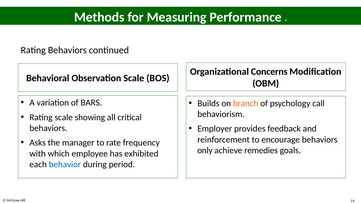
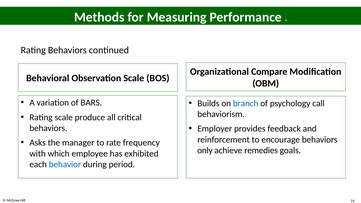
Concerns: Concerns -> Compare (269, 72)
branch colour: orange -> blue (246, 103)
showing: showing -> produce (90, 117)
